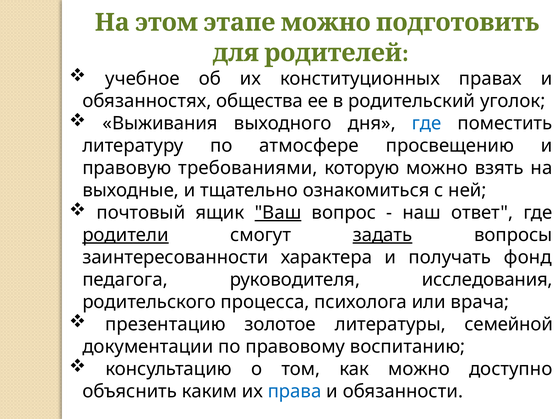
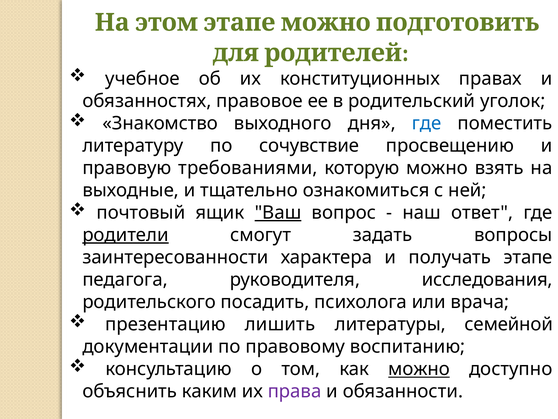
общества: общества -> правовое (259, 101)
Выживания: Выживания -> Знакомство (160, 123)
атмосфере: атмосфере -> сочувствие (309, 145)
задать underline: present -> none (383, 235)
фонд: фонд -> этапе (528, 257)
процесса: процесса -> посадить (265, 302)
золотое: золотое -> лишить (280, 324)
можно underline: none -> present (419, 369)
права colour: blue -> purple (295, 391)
